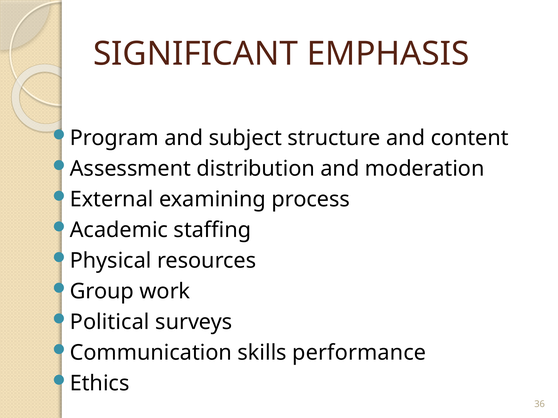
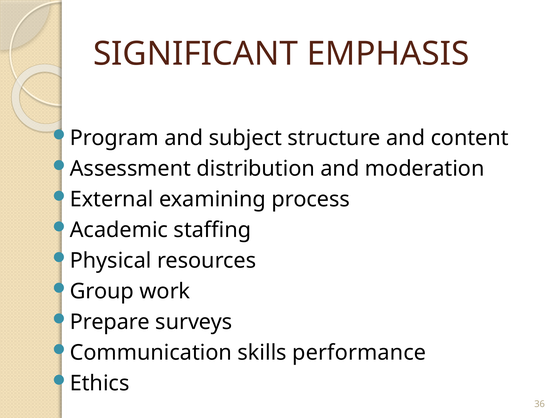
Political: Political -> Prepare (110, 322)
